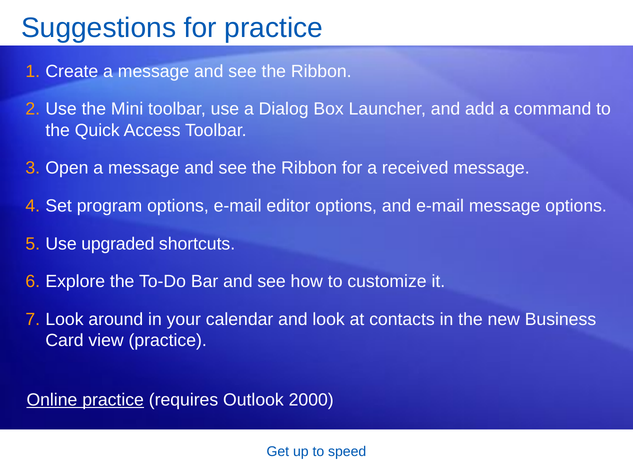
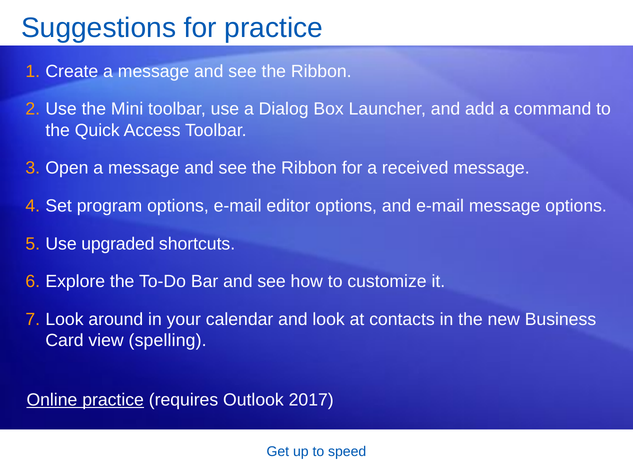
view practice: practice -> spelling (168, 340)
2000: 2000 -> 2017 (311, 400)
